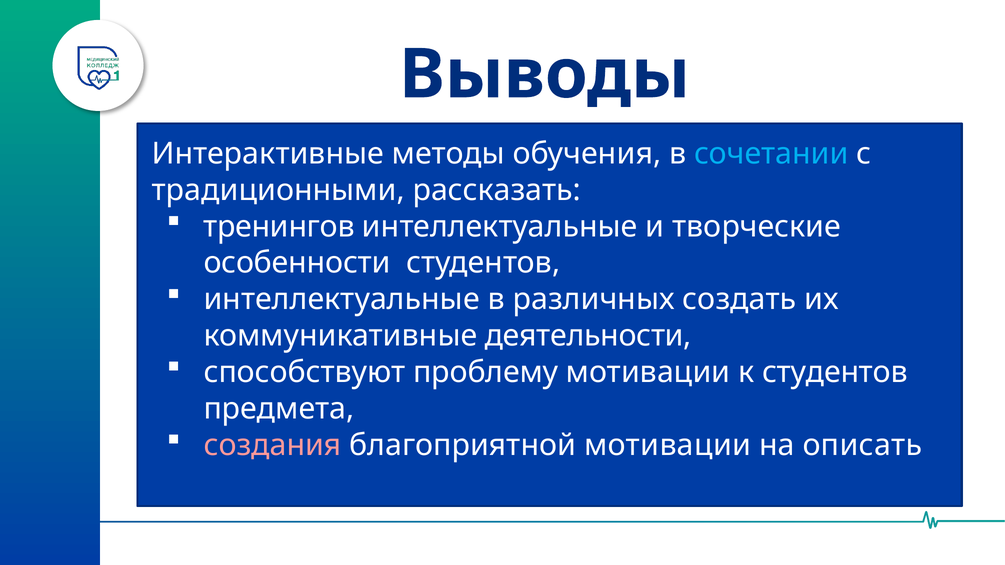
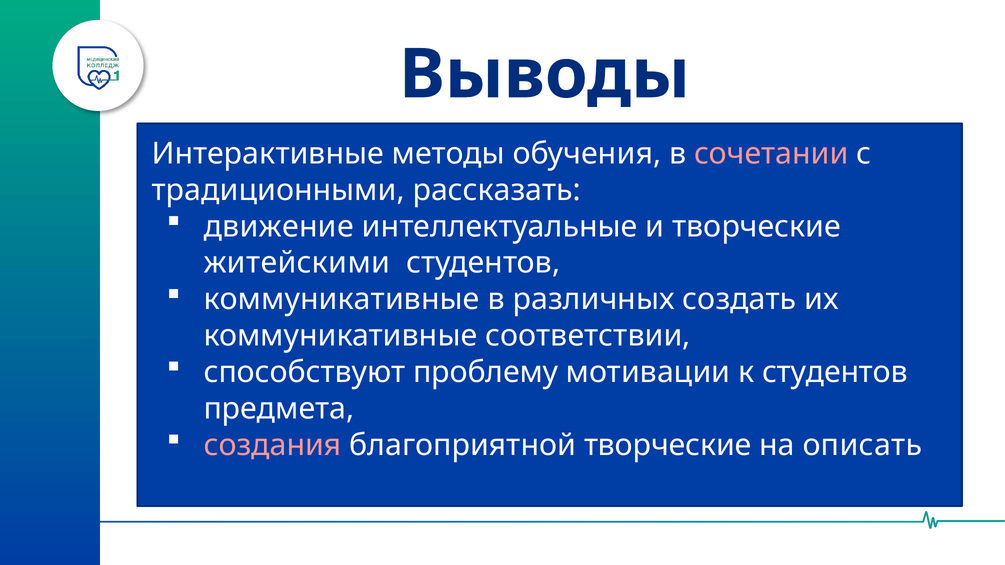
сочетании colour: light blue -> pink (771, 154)
тренингов: тренингов -> движение (279, 227)
особенности: особенности -> житейскими (297, 263)
интеллектуальные: интеллектуальные -> коммуникативные (342, 300)
деятельности: деятельности -> соответствии (588, 336)
благоприятной мотивации: мотивации -> творческие (668, 445)
